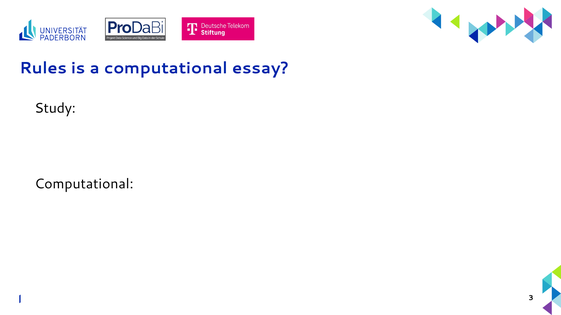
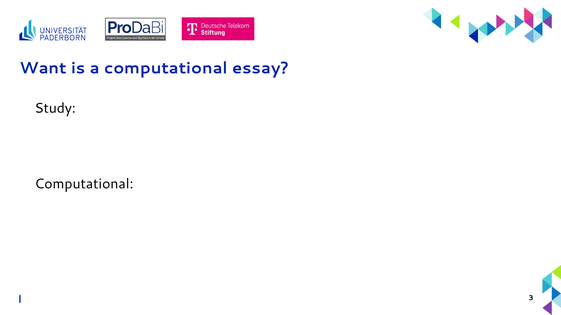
Rules: Rules -> Want (43, 68)
